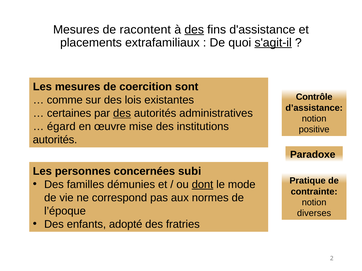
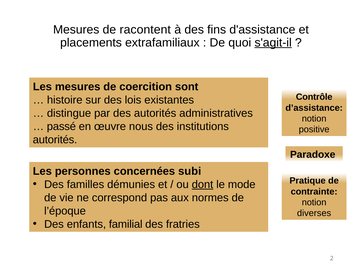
des underline: present -> none (194, 30)
comme: comme -> histoire (65, 100)
certaines: certaines -> distingue (69, 114)
des underline: present -> none (122, 114)
égard: égard -> passé (61, 127)
mise: mise -> nous (141, 127)
adopté: adopté -> familial (126, 225)
